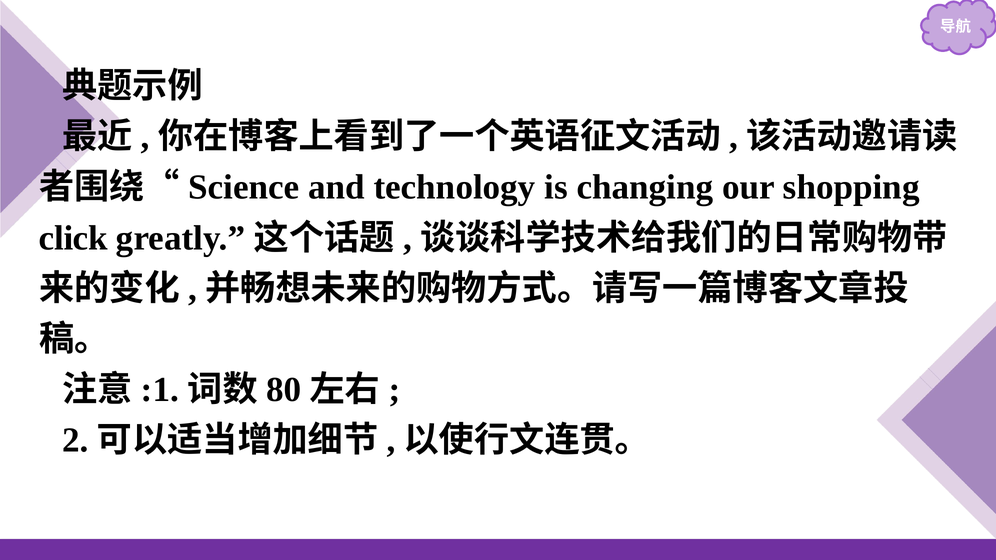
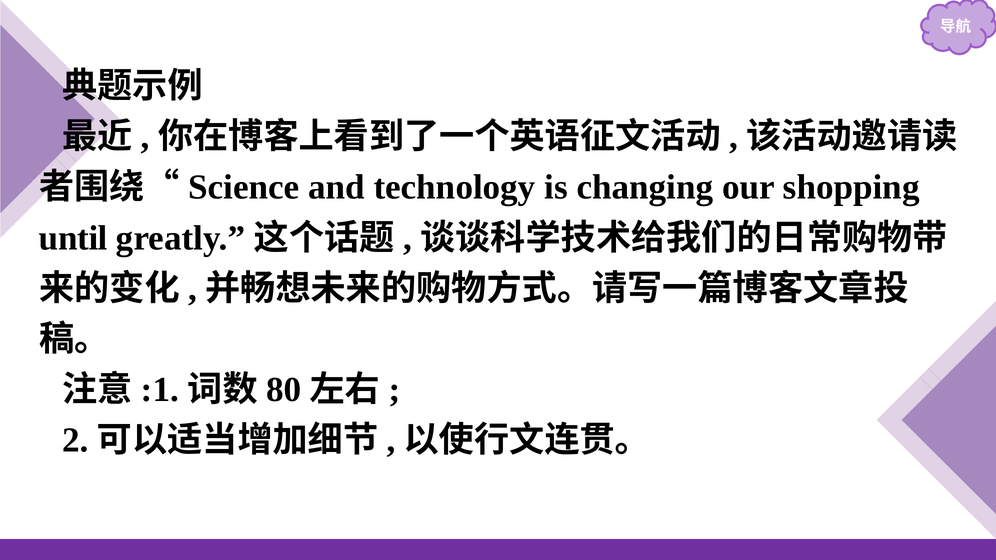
click: click -> until (73, 238)
